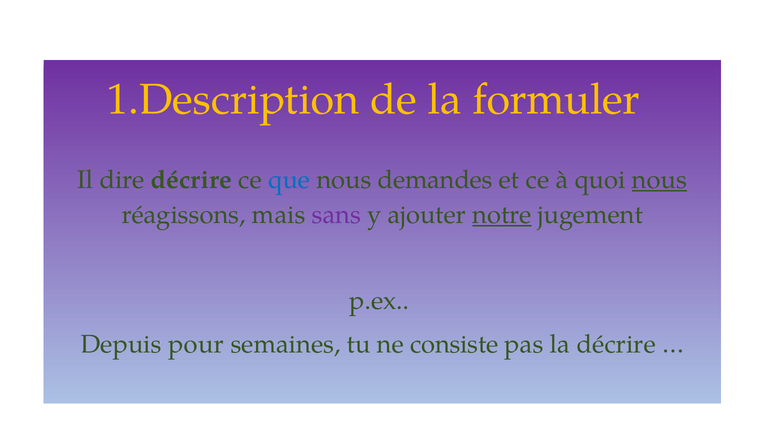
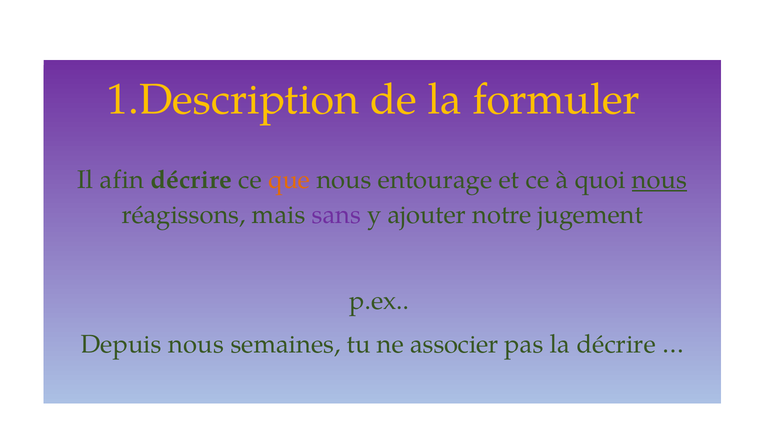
dire: dire -> afin (122, 180)
que colour: blue -> orange (289, 180)
demandes: demandes -> entourage (435, 180)
notre underline: present -> none (502, 215)
Depuis pour: pour -> nous (196, 344)
consiste: consiste -> associer (454, 344)
